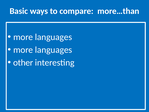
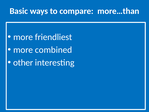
languages: languages -> friendliest (54, 37)
languages: languages -> combined (54, 50)
